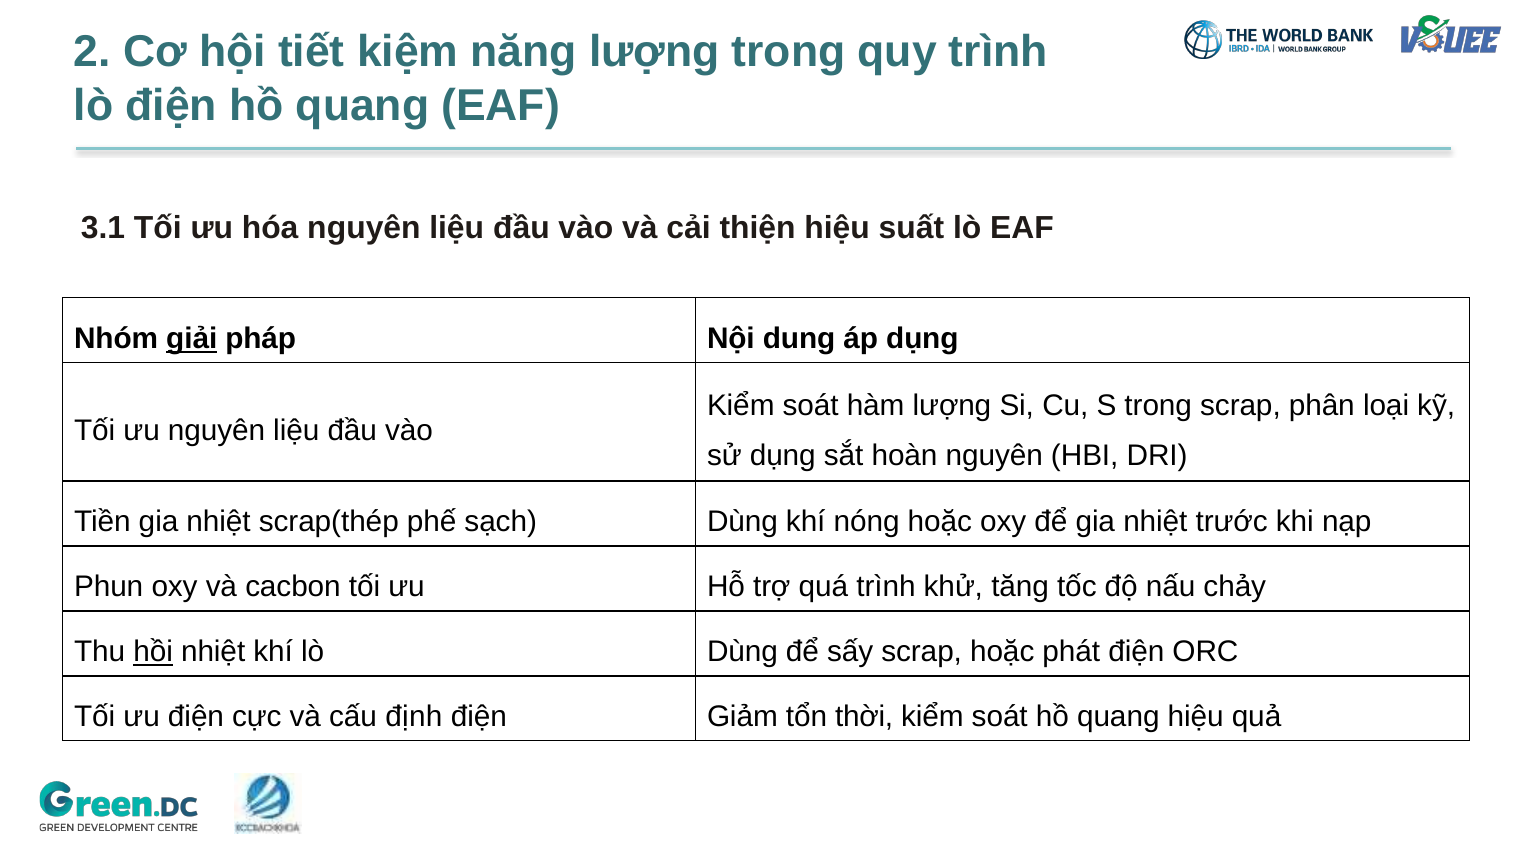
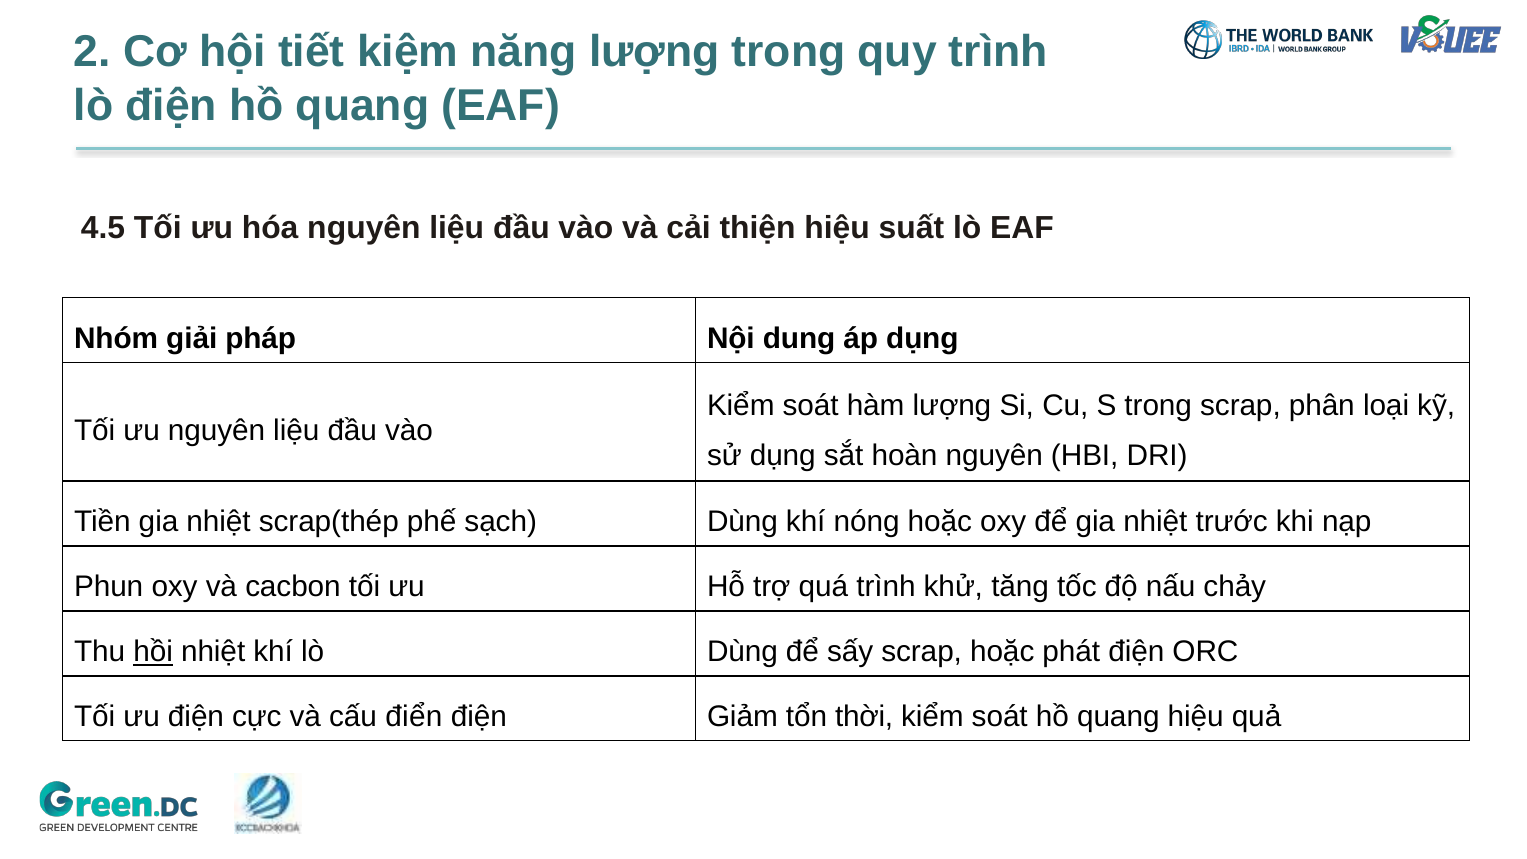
3.1: 3.1 -> 4.5 (103, 228)
giải underline: present -> none (192, 339)
định: định -> điển (414, 717)
